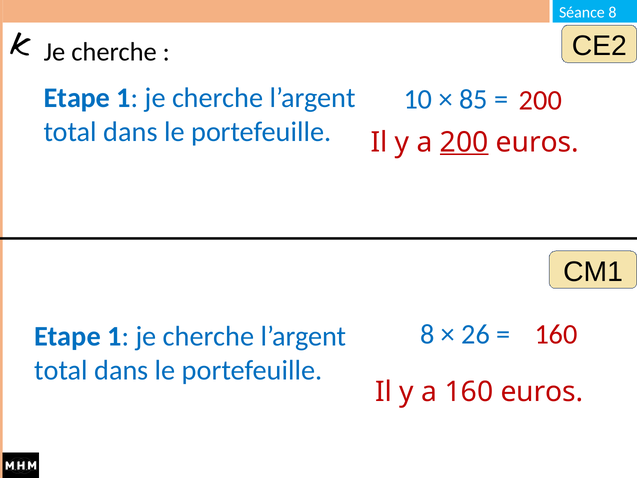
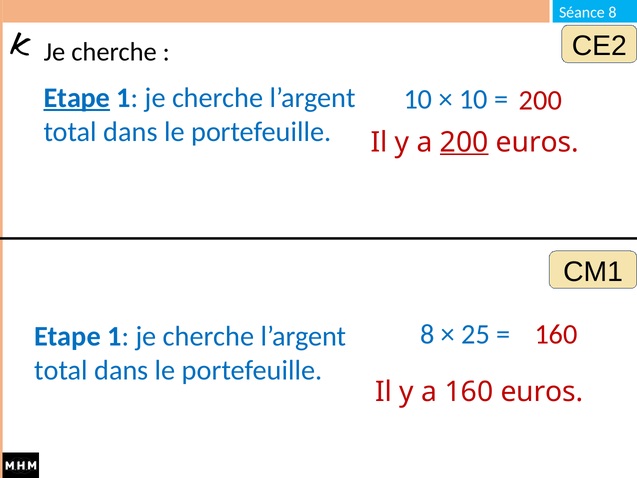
Etape underline: none -> present (77, 98)
85: 85 -> 10 (473, 99)
26: 26 -> 25 (476, 334)
